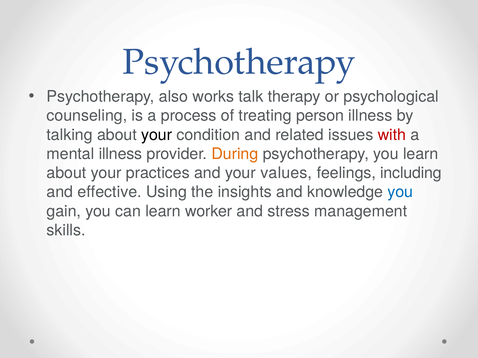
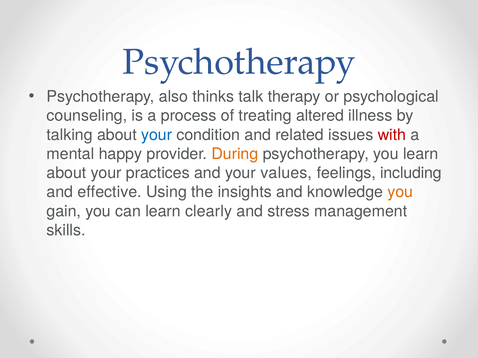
works: works -> thinks (213, 97)
person: person -> altered (320, 116)
your colour: black -> blue (157, 135)
mental illness: illness -> happy (120, 154)
you colour: blue -> orange (400, 192)
worker: worker -> clearly (209, 211)
